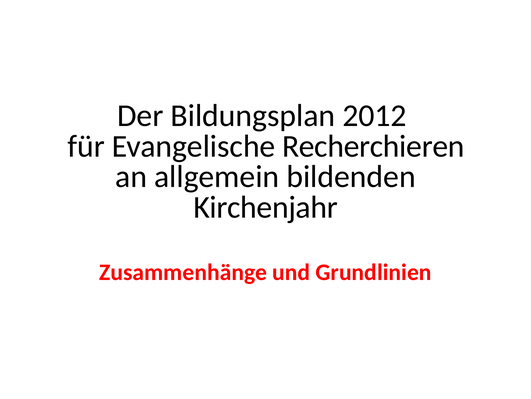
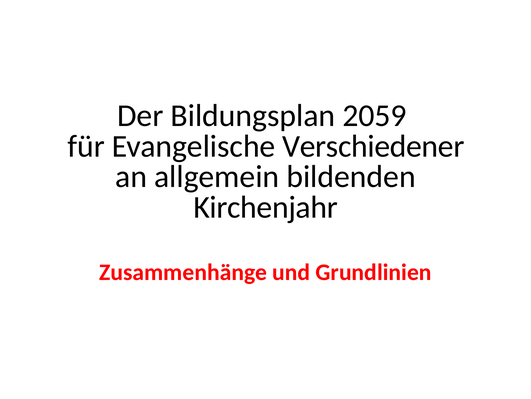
2012: 2012 -> 2059 (374, 116)
Recherchieren: Recherchieren -> Verschiedener (373, 146)
